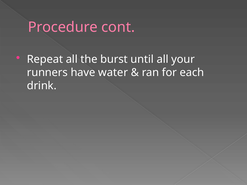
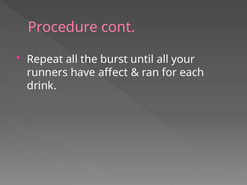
water: water -> affect (113, 73)
